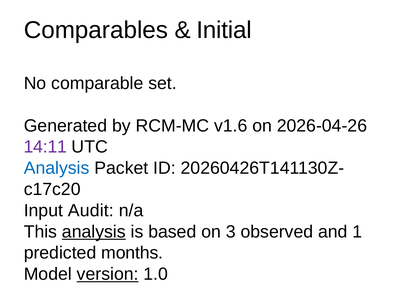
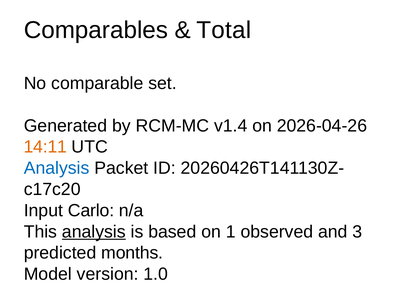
Initial: Initial -> Total (224, 30)
v1.6: v1.6 -> v1.4 (231, 126)
14:11 colour: purple -> orange (45, 147)
Audit: Audit -> Carlo (91, 210)
3: 3 -> 1 (231, 232)
1: 1 -> 3 (357, 232)
version underline: present -> none (108, 274)
